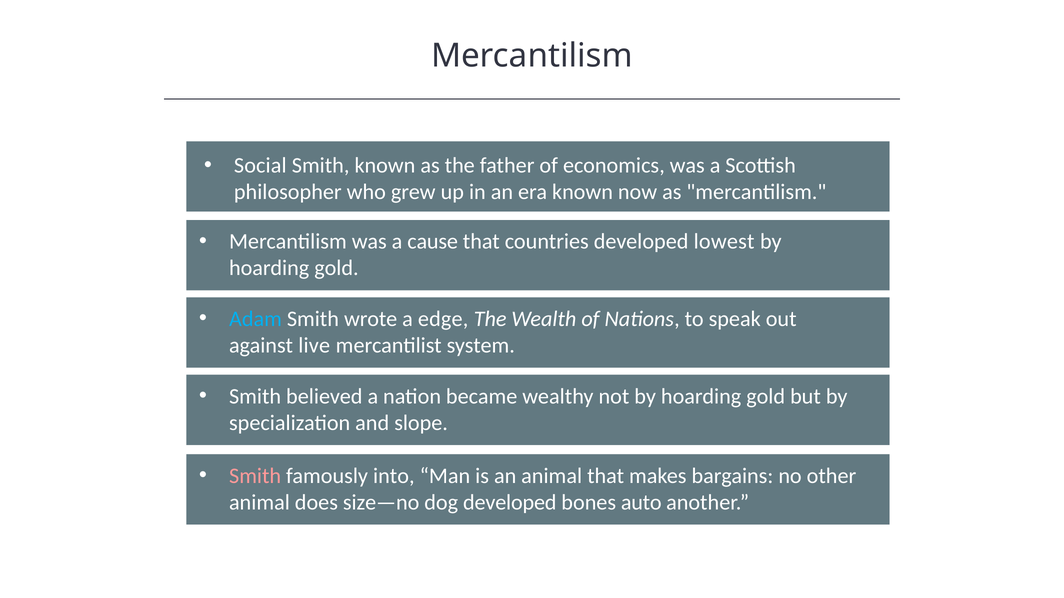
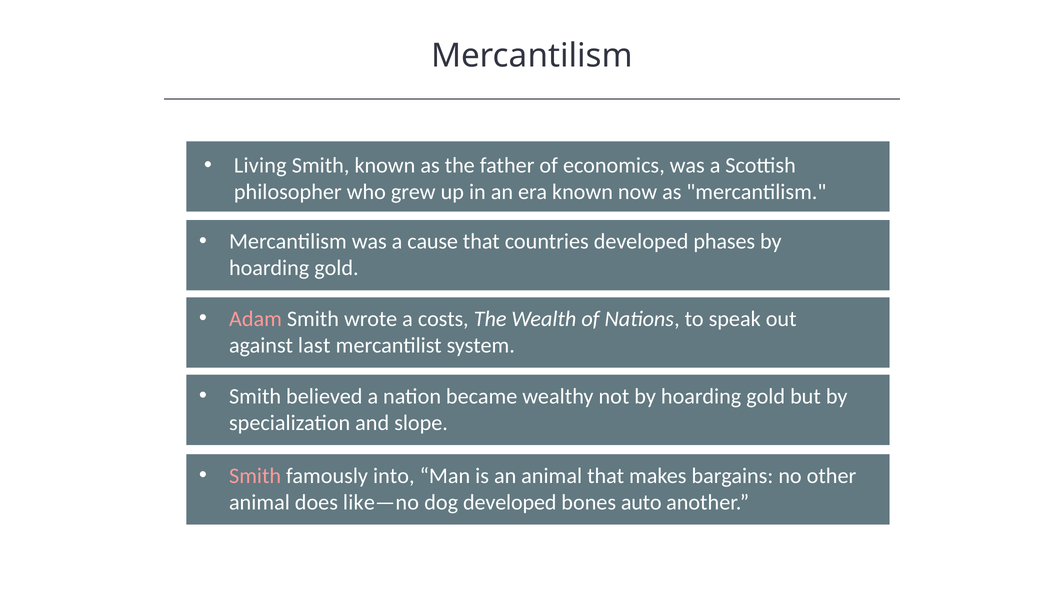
Social: Social -> Living (260, 166)
lowest: lowest -> phases (724, 242)
Adam colour: light blue -> pink (255, 319)
edge: edge -> costs (443, 319)
live: live -> last (314, 346)
size—no: size—no -> like—no (381, 503)
